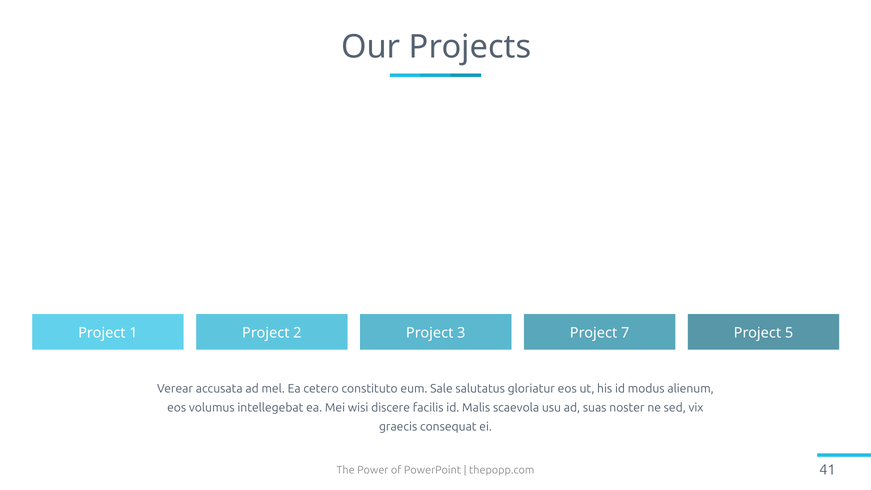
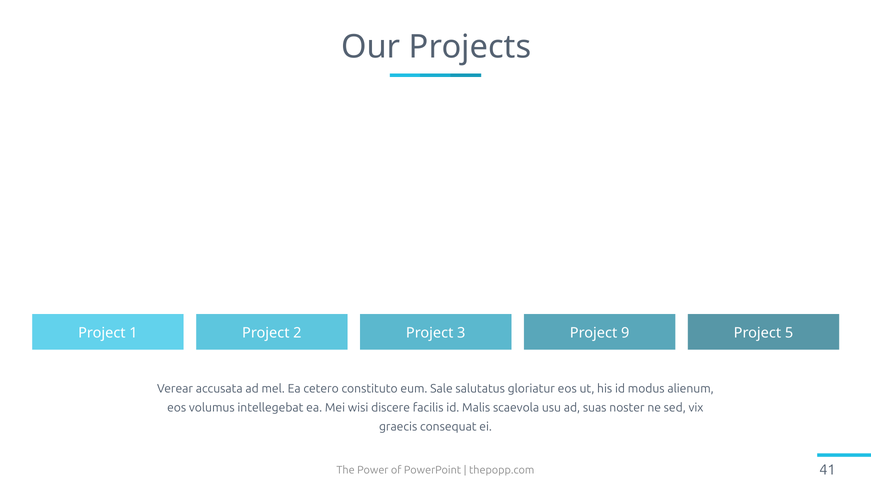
7: 7 -> 9 (625, 333)
